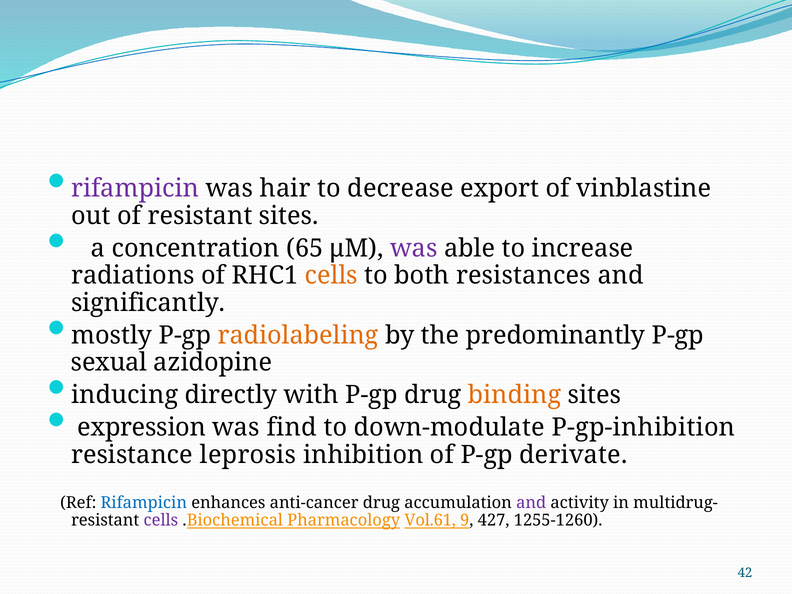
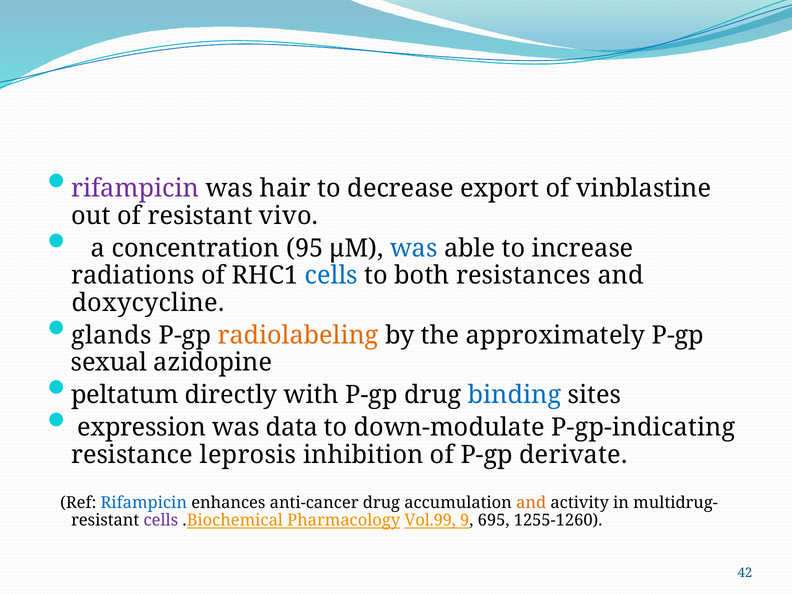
resistant sites: sites -> vivo (289, 216)
65: 65 -> 95 (305, 248)
was colour: purple -> blue (414, 248)
cells colour: orange -> blue (331, 276)
significantly: significantly -> doxycycline (148, 303)
mostly: mostly -> glands (112, 335)
predominantly: predominantly -> approximately (555, 335)
inducing: inducing -> peltatum (125, 395)
binding colour: orange -> blue (514, 395)
find: find -> data (292, 427)
P-gp-inhibition: P-gp-inhibition -> P-gp-indicating (643, 427)
and colour: purple -> orange (531, 503)
Vol.61: Vol.61 -> Vol.99 (430, 521)
427: 427 -> 695 (494, 521)
